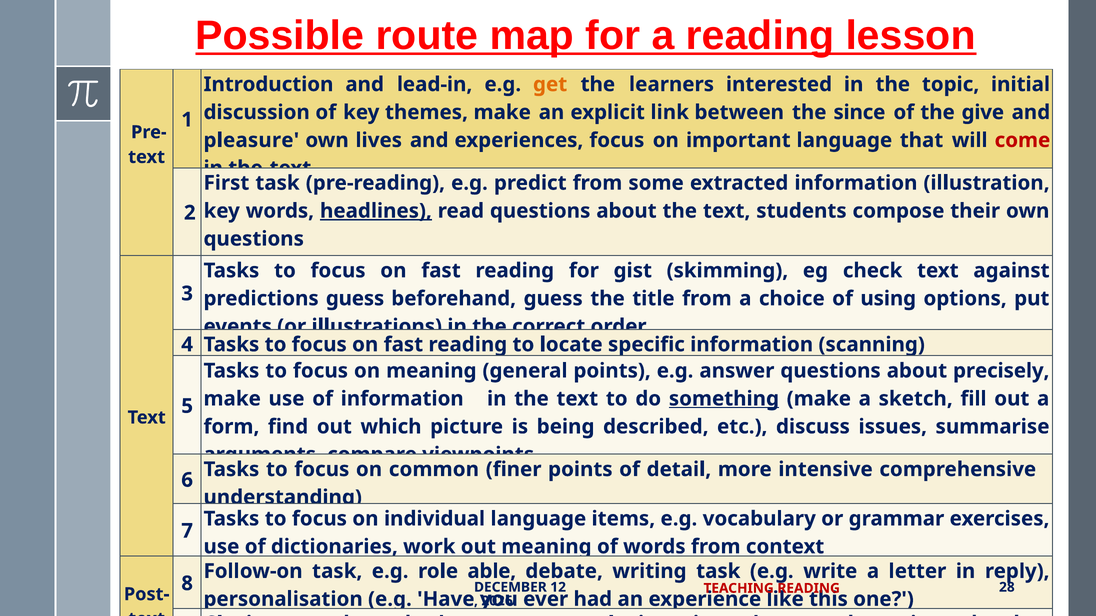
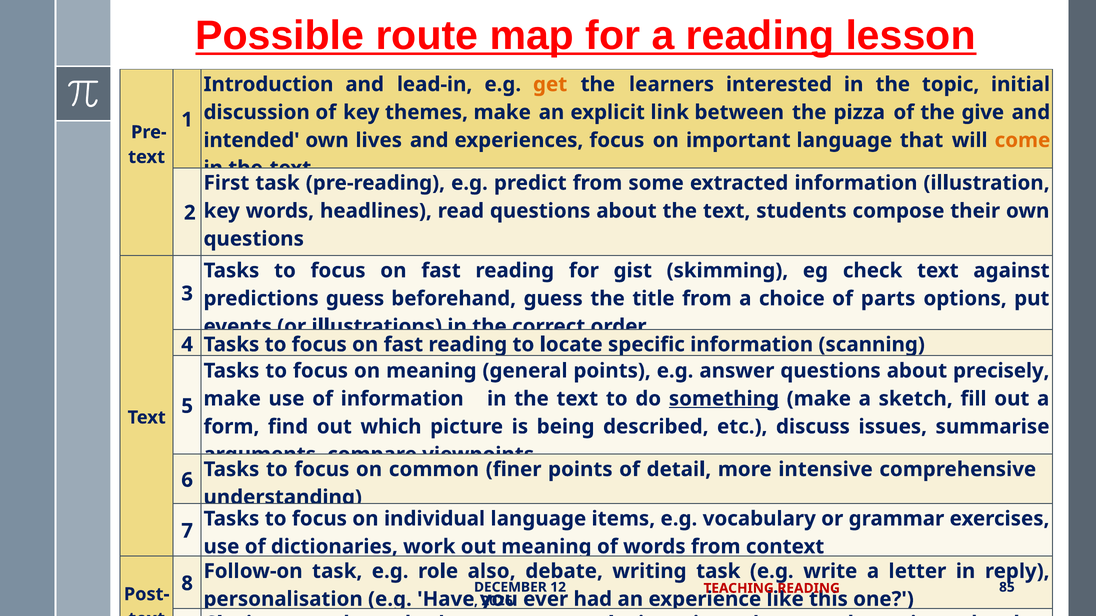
since: since -> pizza (859, 112)
pleasure: pleasure -> intended (252, 140)
come colour: red -> orange (1022, 140)
headlines underline: present -> none (376, 211)
using: using -> parts (888, 299)
able: able -> also (492, 572)
28: 28 -> 85 (1007, 588)
